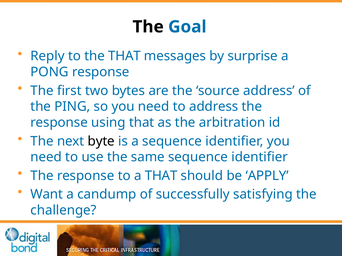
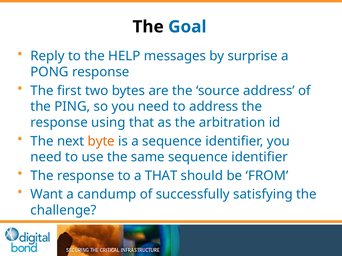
the THAT: THAT -> HELP (124, 56)
byte colour: black -> orange (101, 141)
APPLY: APPLY -> FROM (267, 176)
